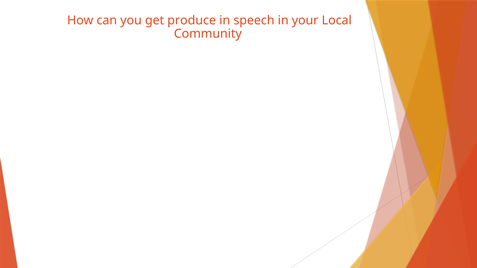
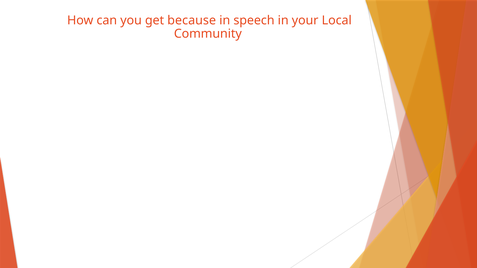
produce: produce -> because (192, 20)
